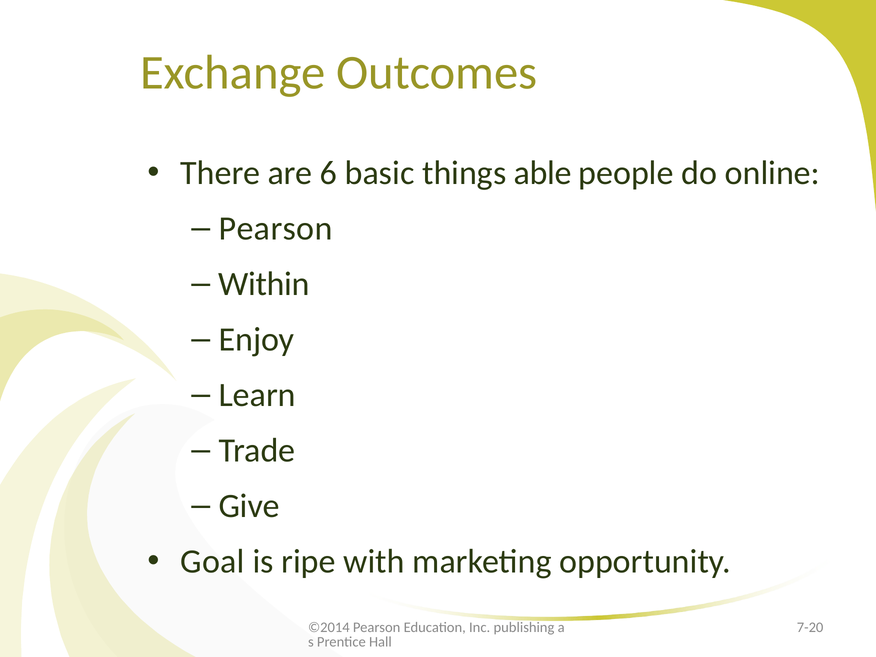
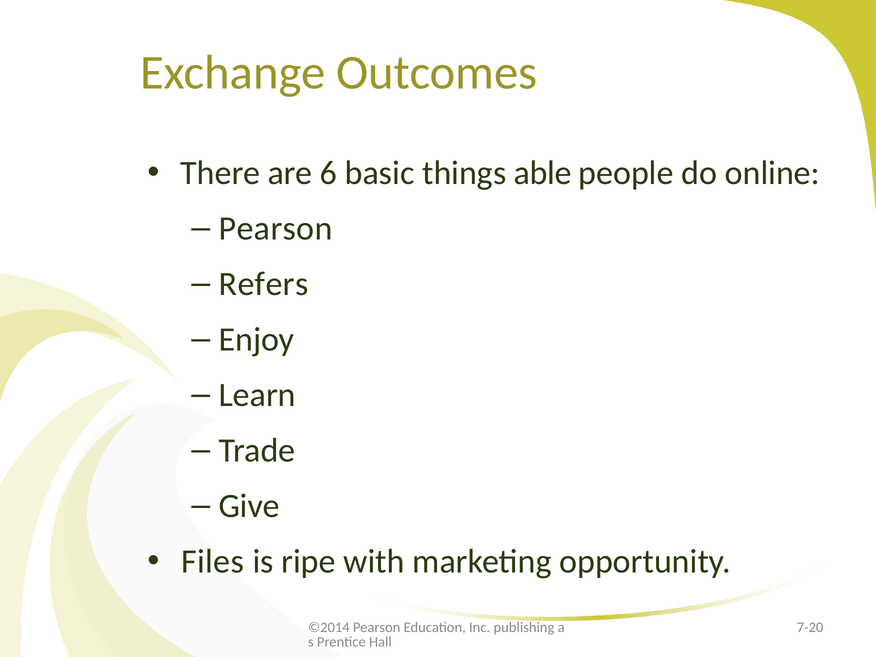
Within: Within -> Refers (264, 284)
Goal: Goal -> Files (212, 562)
